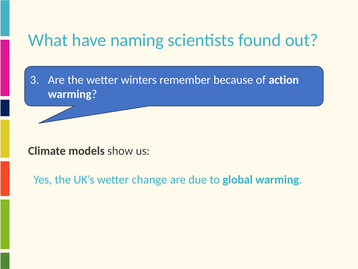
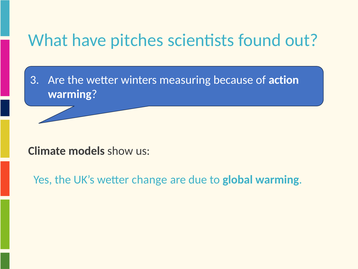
naming: naming -> pitches (137, 40)
remember: remember -> measuring (185, 80)
